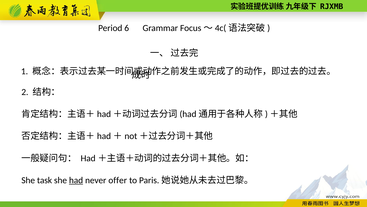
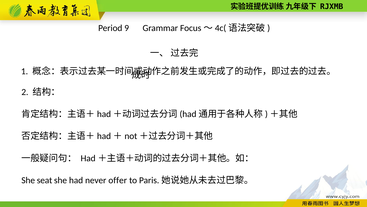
6: 6 -> 9 (127, 28)
task: task -> seat (45, 180)
had underline: present -> none (76, 180)
